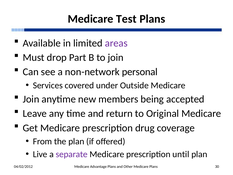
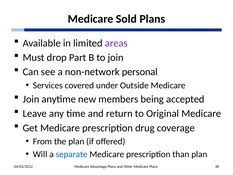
Test: Test -> Sold (126, 19)
Live: Live -> Will (40, 154)
separate colour: purple -> blue (72, 154)
until: until -> than (181, 154)
